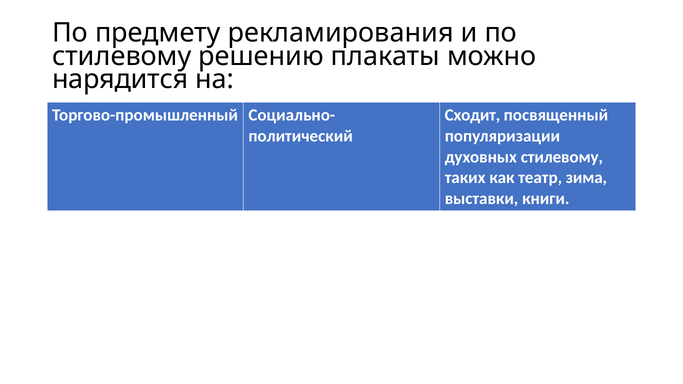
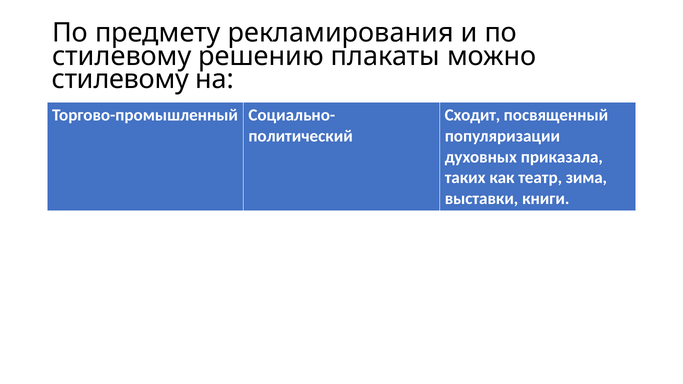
нарядится: нарядится -> стилевому (120, 79)
духовных стилевому: стилевому -> приказала (562, 157)
